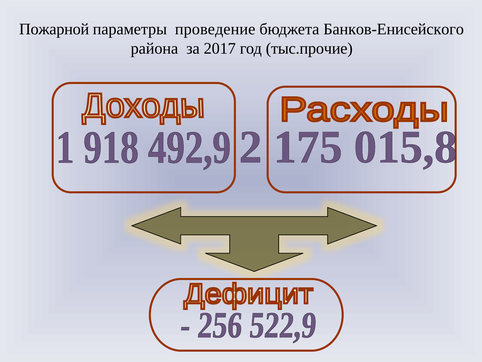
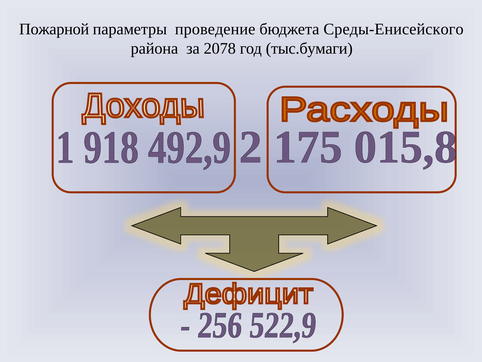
Банков-Енисейского: Банков-Енисейского -> Среды-Енисейского (394, 29)
2017: 2017 -> 2078 (220, 48)
тыс.прочие: тыс.прочие -> тыс.бумаги (309, 48)
